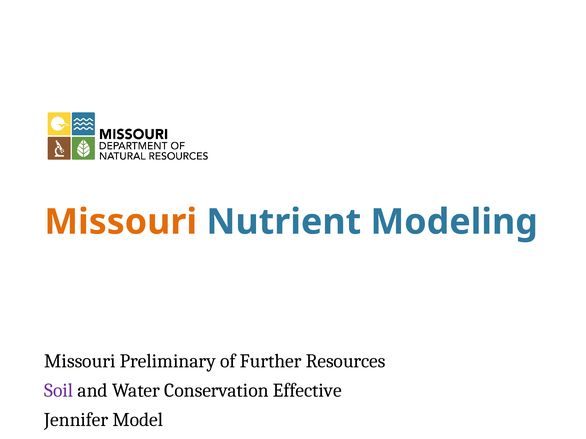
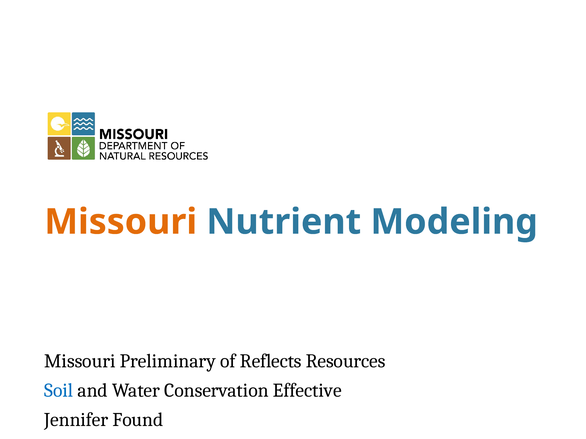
Further: Further -> Reflects (271, 362)
Soil colour: purple -> blue (59, 391)
Model: Model -> Found (138, 420)
